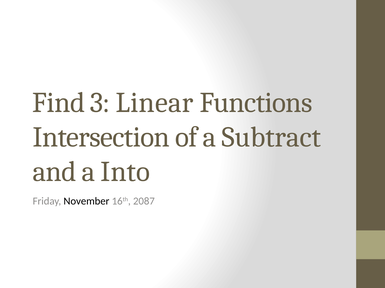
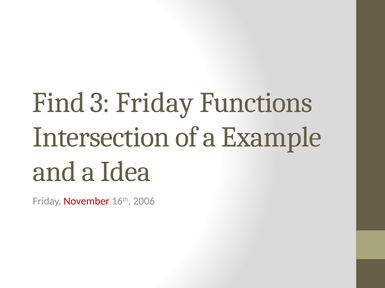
3 Linear: Linear -> Friday (155, 103)
Subtract: Subtract -> Example (271, 138)
Into: Into -> Idea (125, 172)
November colour: black -> red (86, 202)
2087: 2087 -> 2006 (144, 202)
